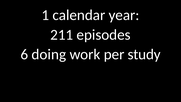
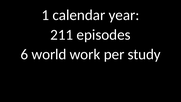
doing: doing -> world (49, 54)
